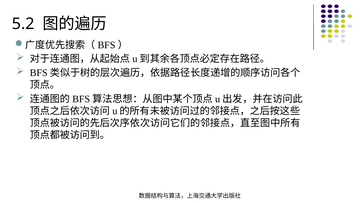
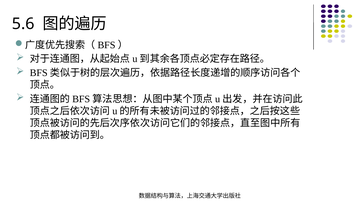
5.2: 5.2 -> 5.6 (23, 24)
